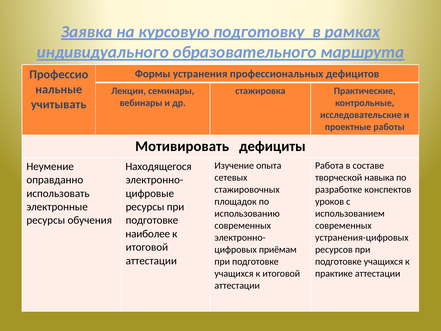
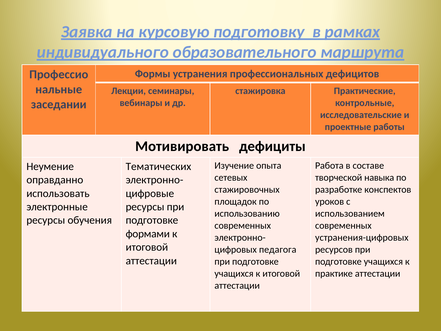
учитывать: учитывать -> заседании (59, 105)
Находящегося: Находящегося -> Тематических (158, 166)
наиболее: наиболее -> формами (148, 234)
приёмам: приёмам -> педагога (278, 249)
